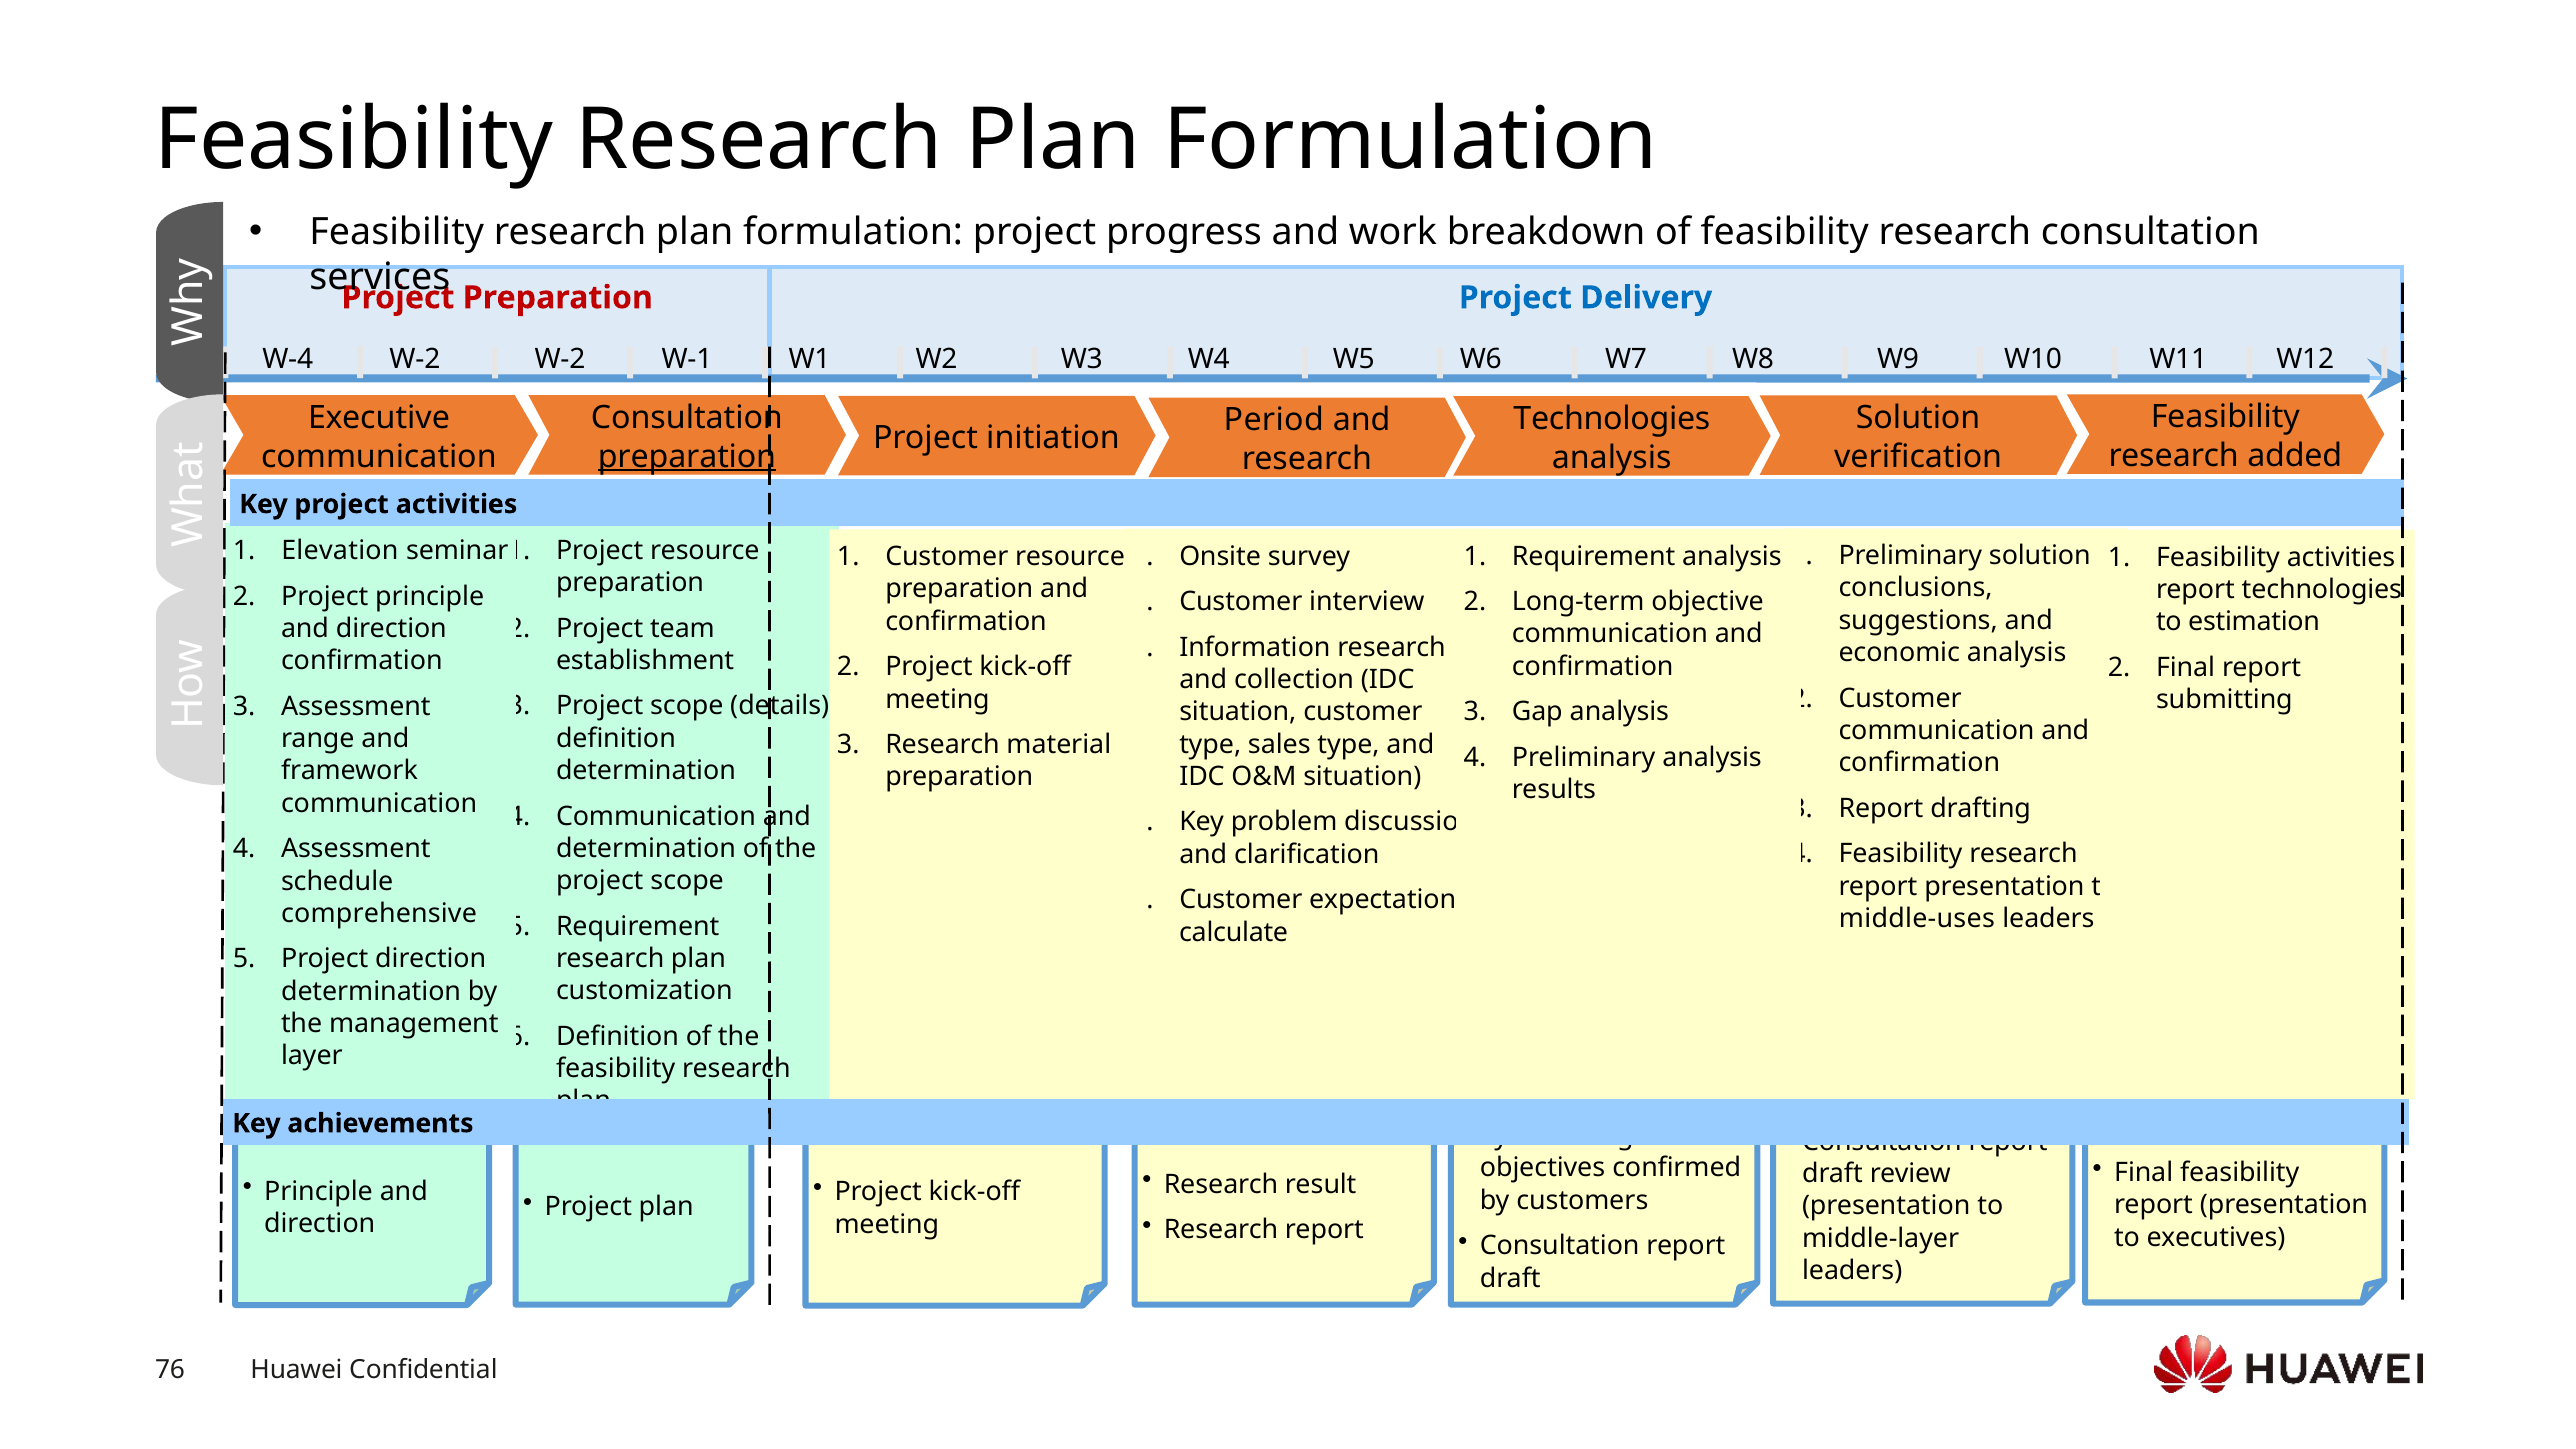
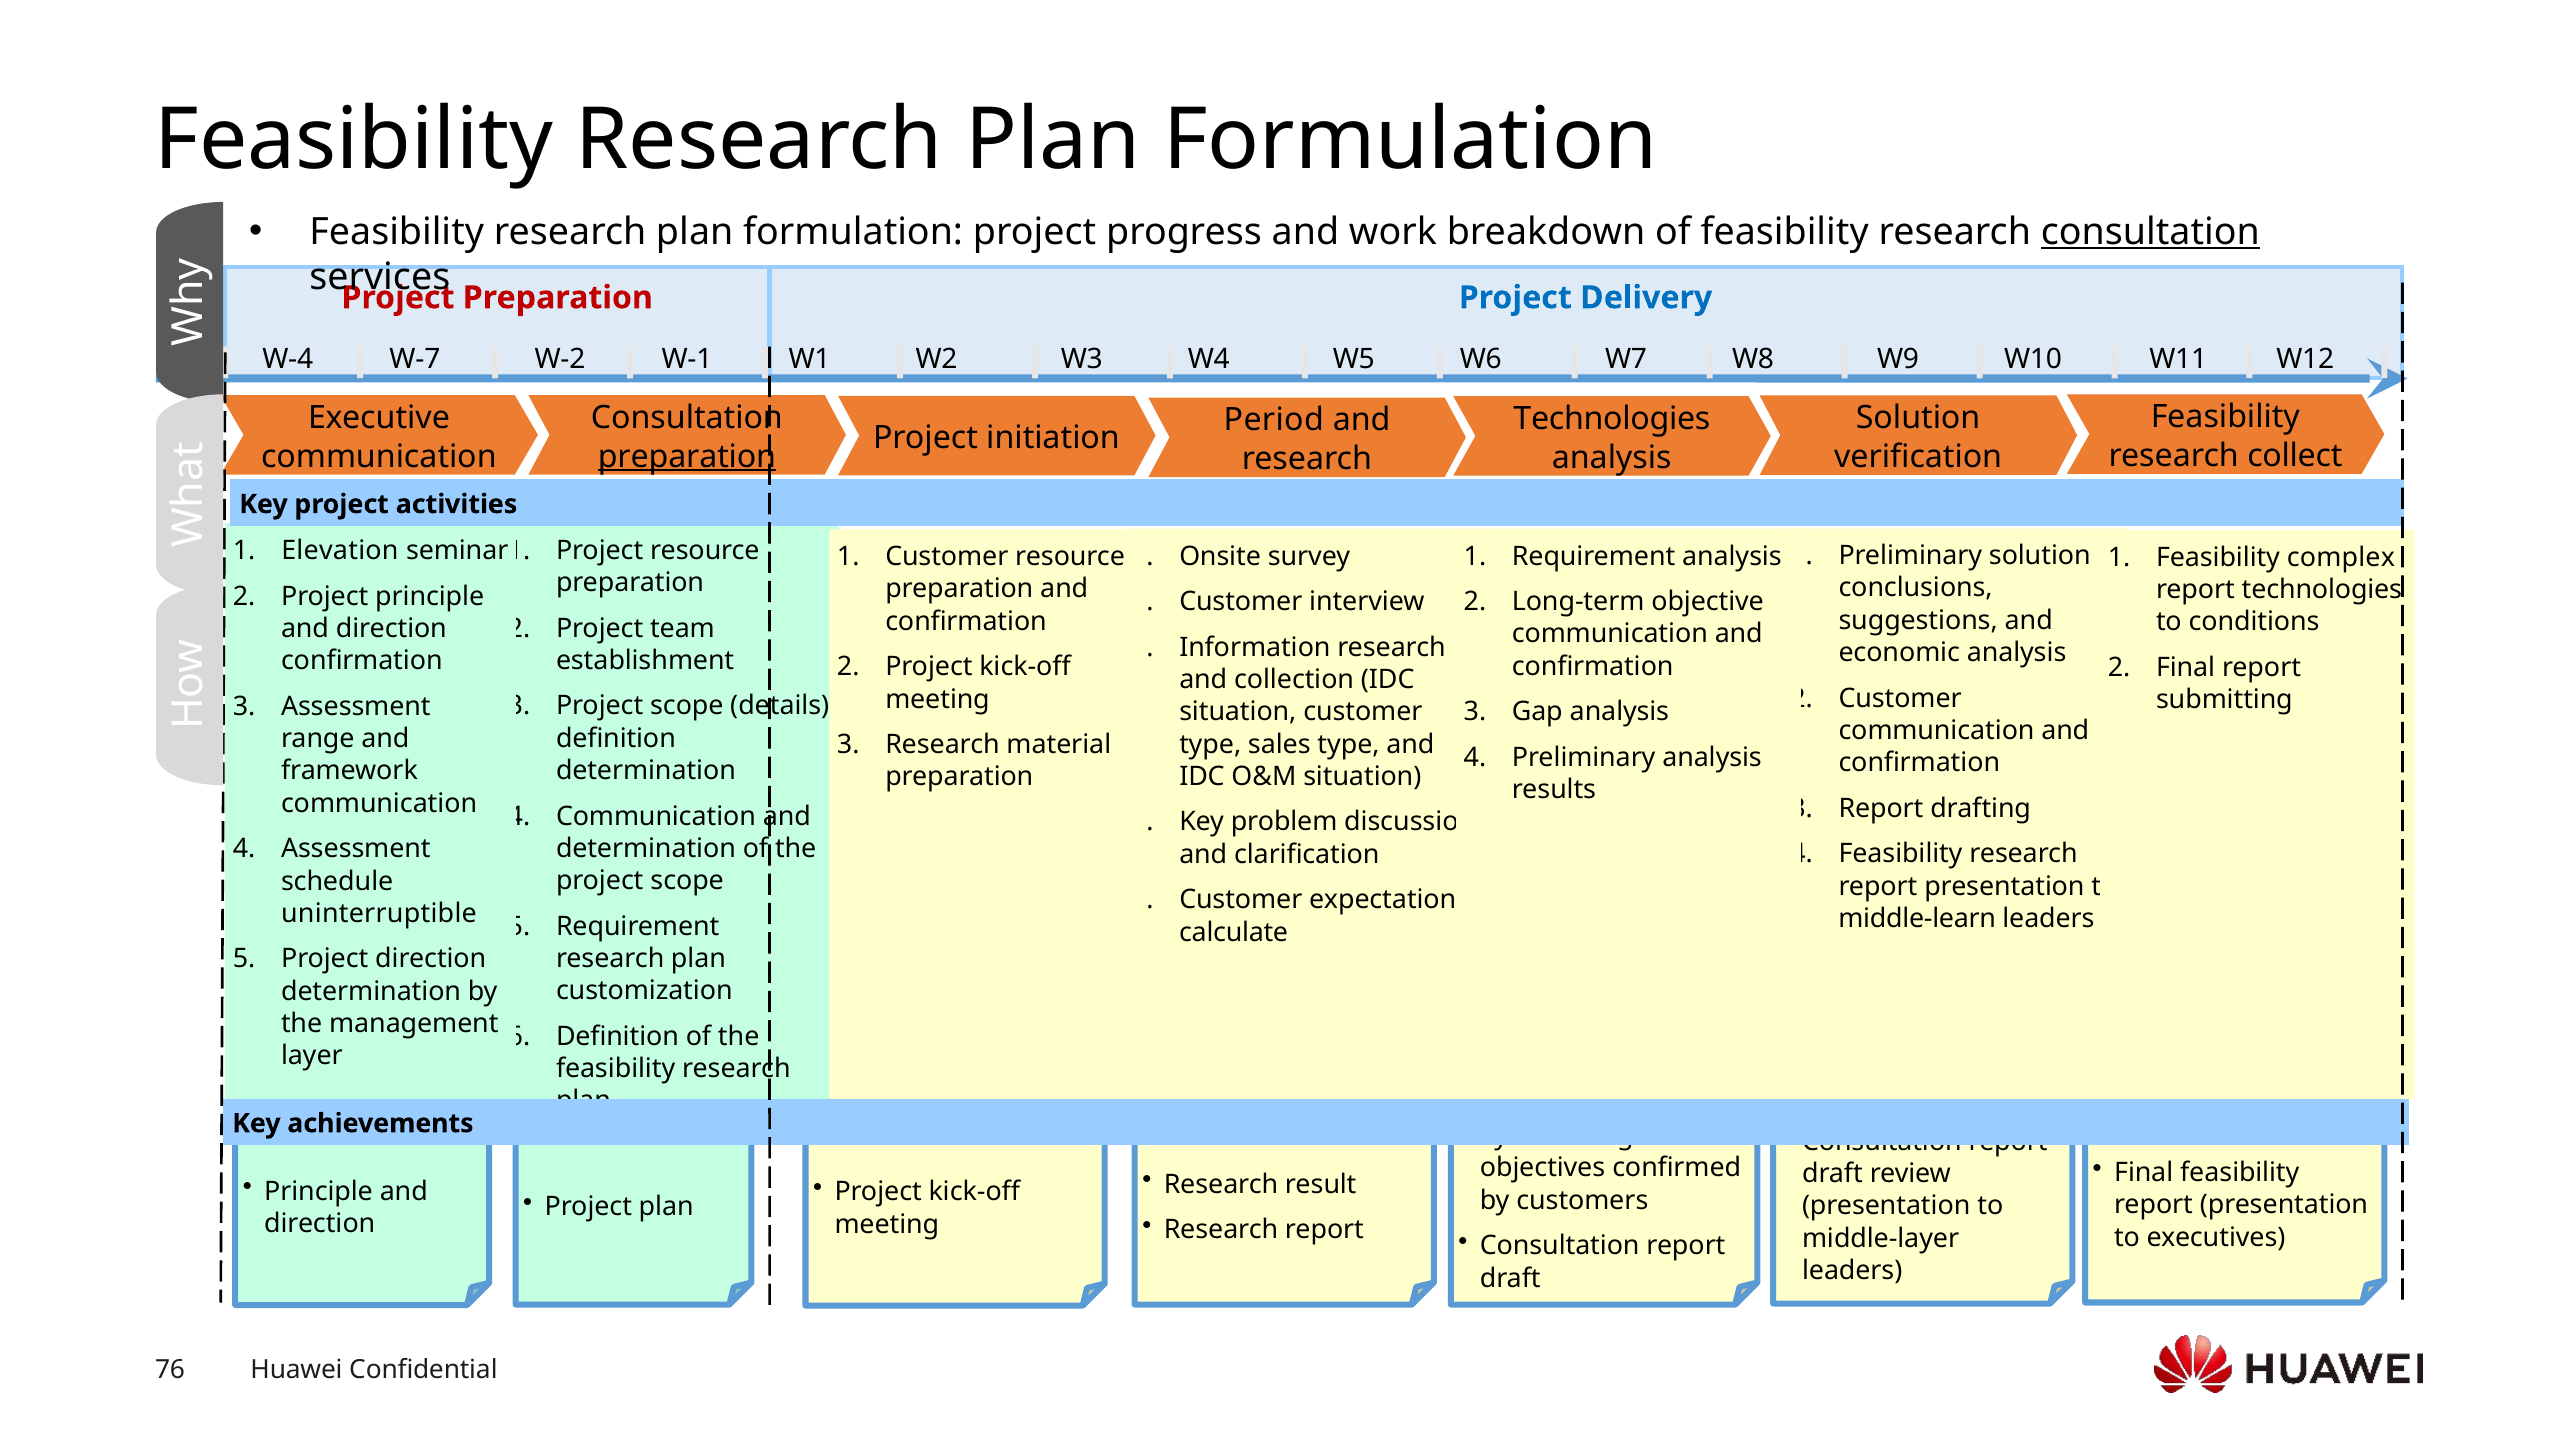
consultation underline: none -> present (2150, 232)
W-4 W-2: W-2 -> W-7 (415, 359)
added: added -> collect (2295, 456)
Feasibility activities: activities -> complex (2341, 557)
estimation: estimation -> conditions (2254, 622)
comprehensive: comprehensive -> uninterruptible (379, 913)
middle-uses: middle-uses -> middle-learn (1917, 918)
